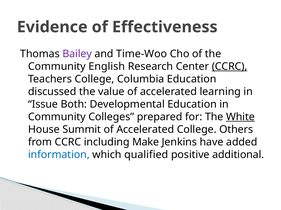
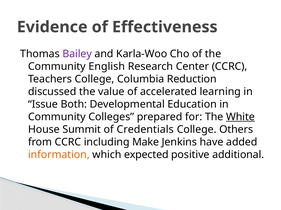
Time-Woo: Time-Woo -> Karla-Woo (142, 54)
CCRC underline: present -> none (230, 67)
Columbia Education: Education -> Reduction (192, 79)
Summit of Accelerated: Accelerated -> Credentials (145, 130)
information colour: blue -> orange (59, 155)
qualified: qualified -> expected (146, 155)
